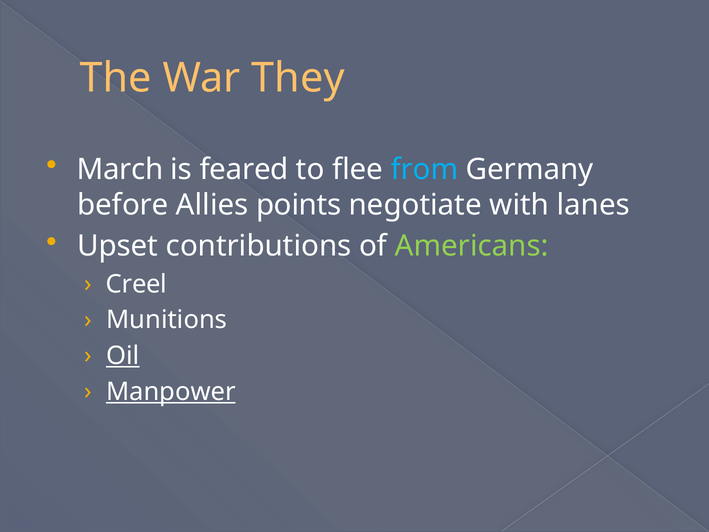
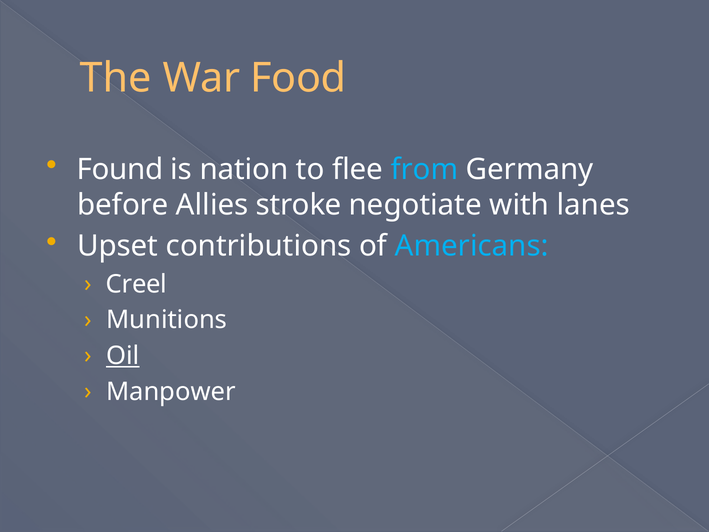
They: They -> Food (298, 78)
March: March -> Found (120, 169)
feared: feared -> nation (244, 169)
points: points -> stroke (299, 205)
Americans colour: light green -> light blue (472, 246)
Manpower underline: present -> none (171, 391)
